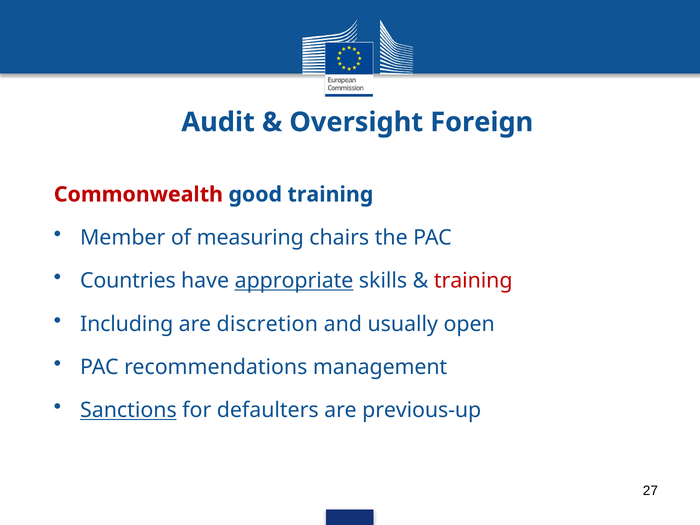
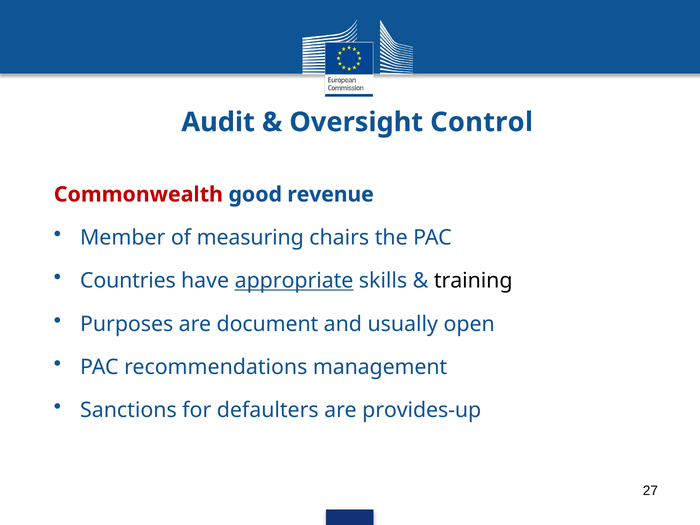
Foreign: Foreign -> Control (482, 122)
good training: training -> revenue (331, 194)
training colour: red -> black (473, 281)
Including: Including -> Purposes (127, 324)
discretion: discretion -> document (267, 324)
Sanctions underline: present -> none (128, 410)
previous-up: previous-up -> provides-up (422, 410)
